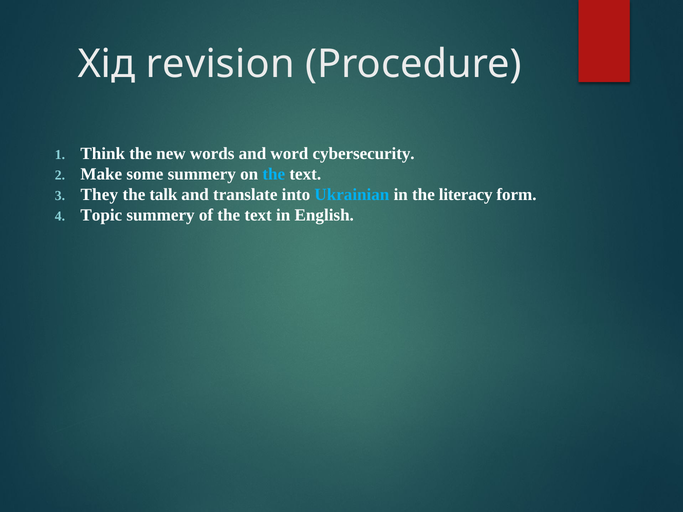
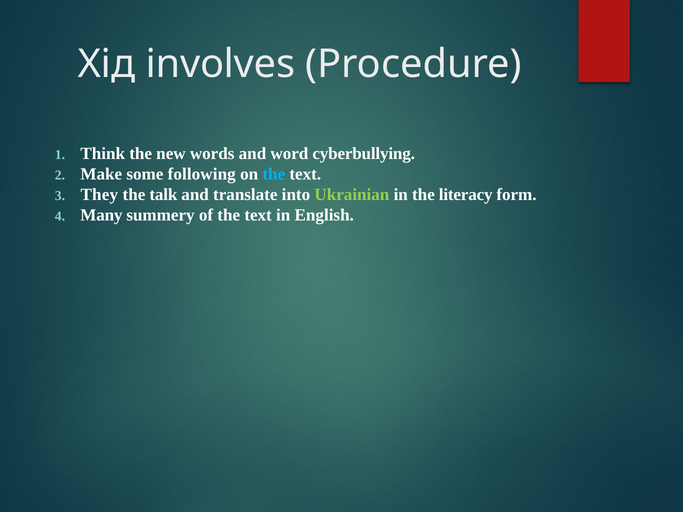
revision: revision -> involves (220, 64)
cybersecurity: cybersecurity -> cyberbullying (364, 154)
some summery: summery -> following (202, 174)
Ukrainian colour: light blue -> light green (352, 195)
Topic: Topic -> Many (101, 215)
